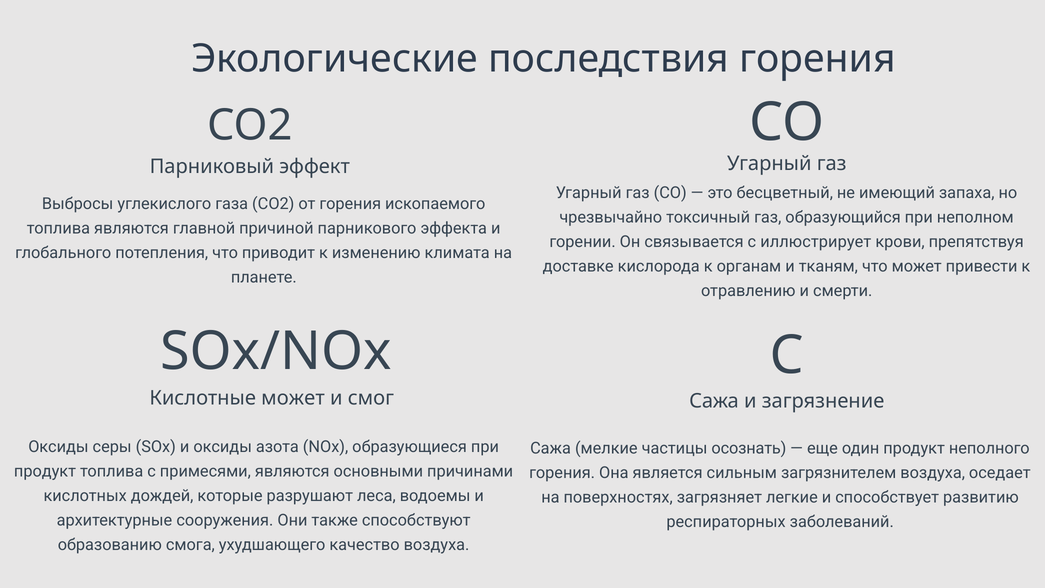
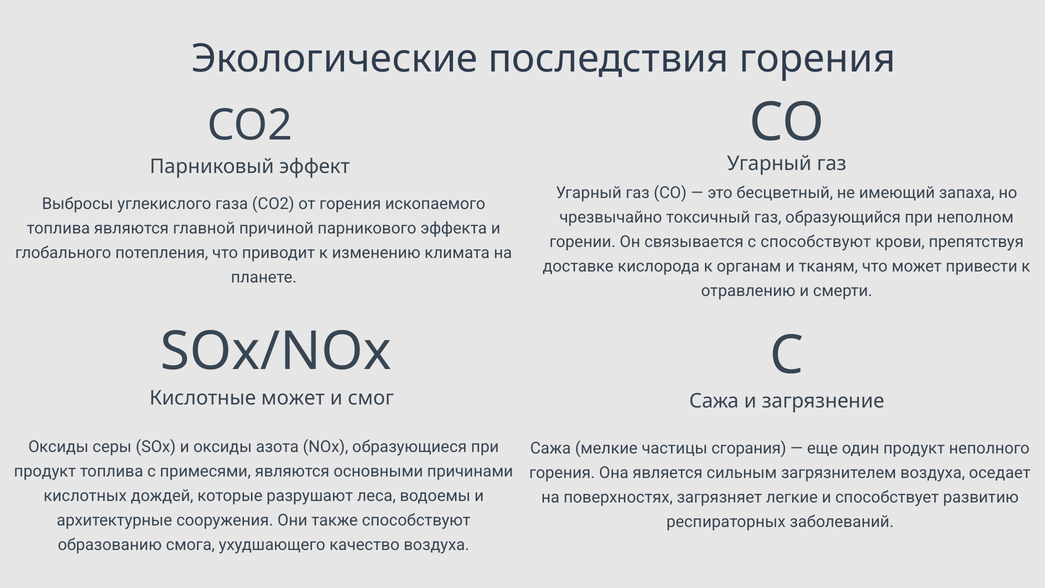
с иллюстрирует: иллюстрирует -> способствуют (816, 242)
осознать: осознать -> сгорания (749, 448)
